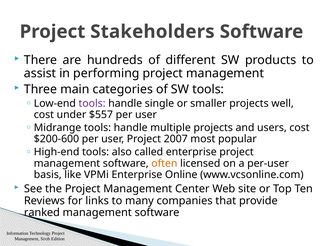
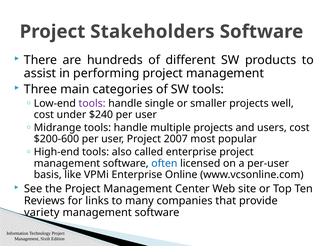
$557: $557 -> $240 (101, 115)
often colour: orange -> blue (164, 163)
ranked: ranked -> variety (42, 212)
